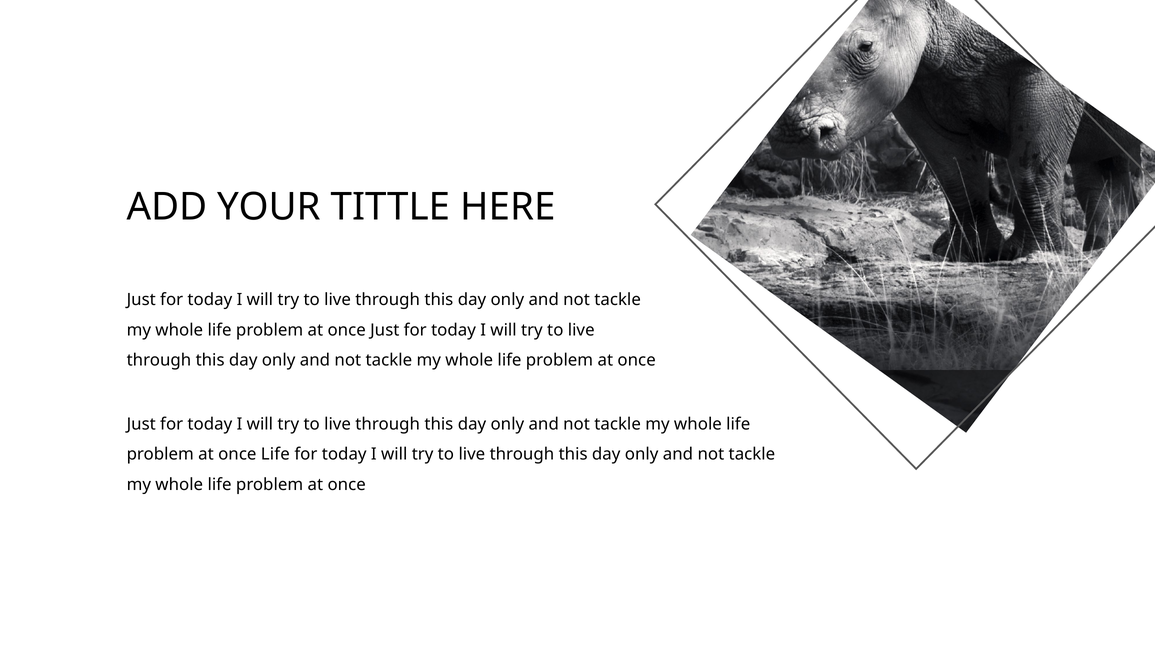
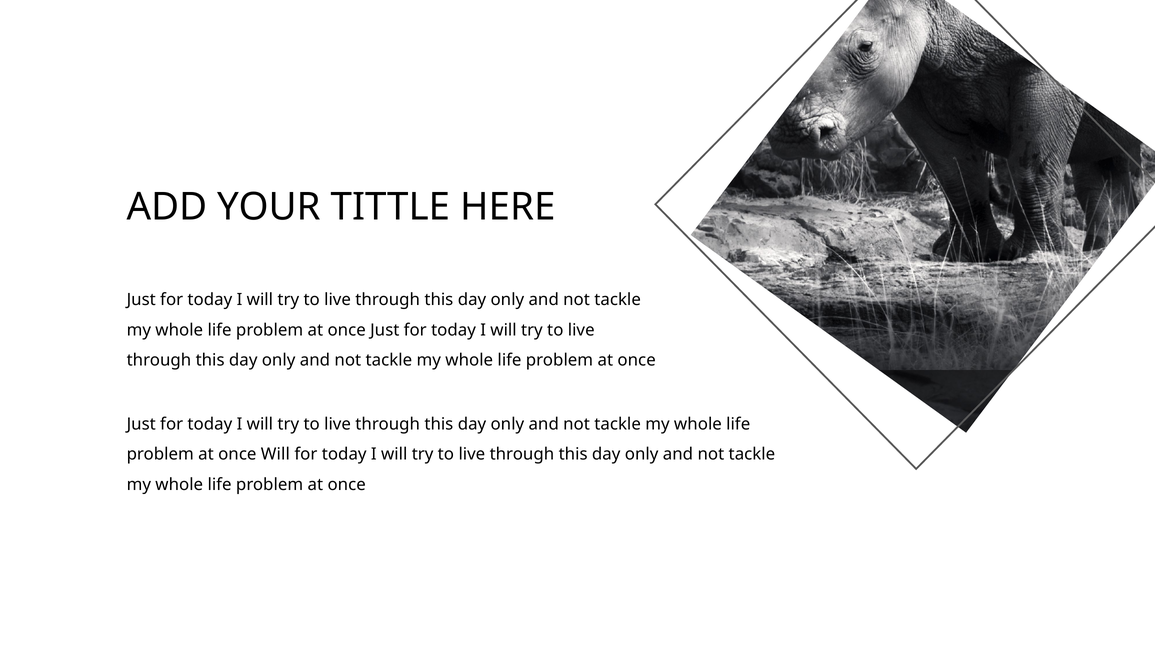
once Life: Life -> Will (275, 454)
